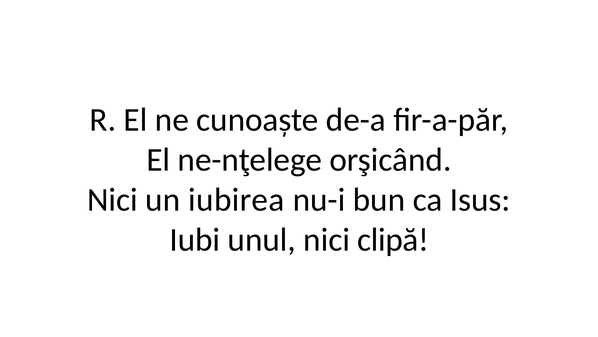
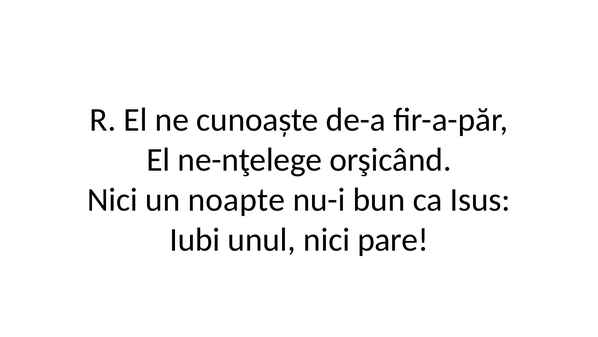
iubirea: iubirea -> noapte (236, 199)
clipă: clipă -> pare (393, 239)
